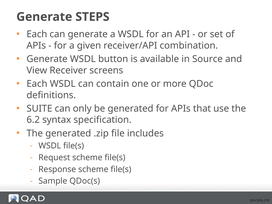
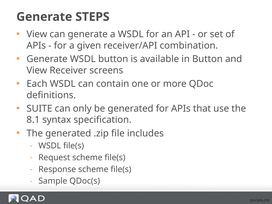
Each: Each -> View (37, 34)
in Source: Source -> Button (207, 59)
6.2: 6.2 -> 8.1 (33, 120)
